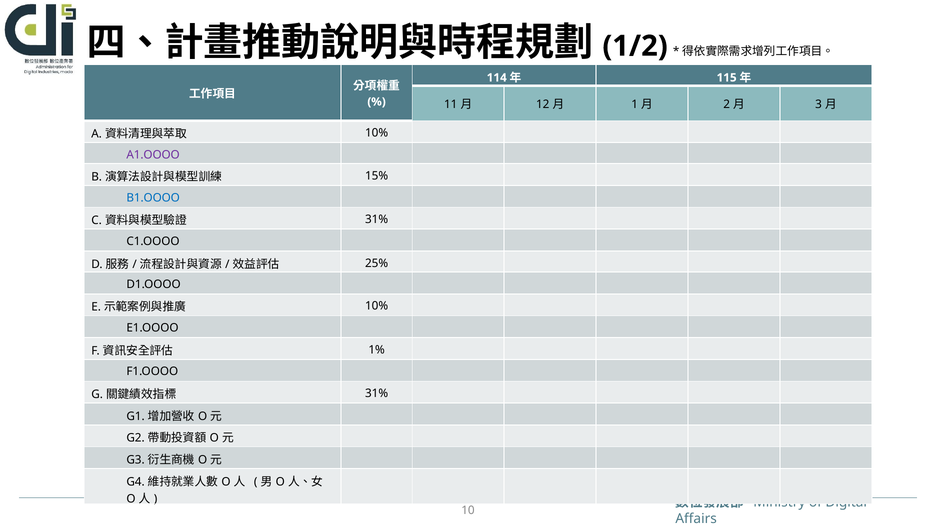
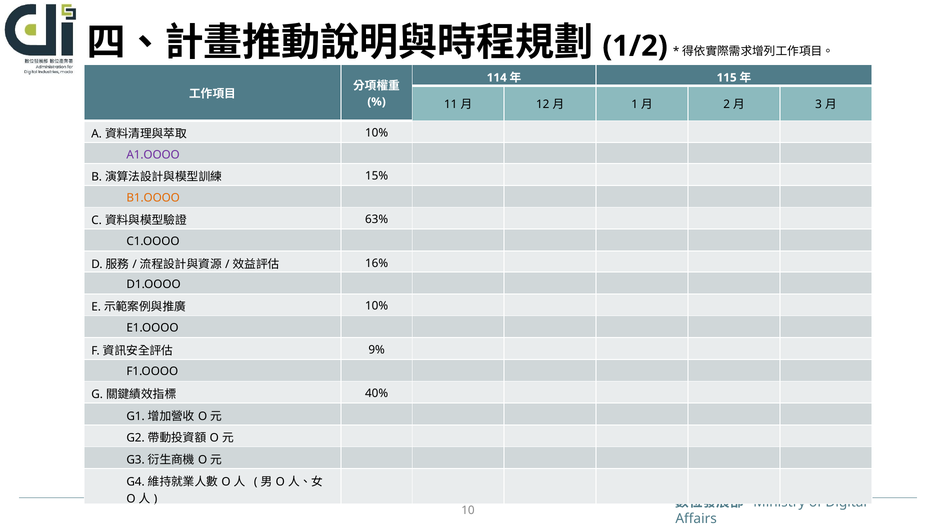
B1.OOOO colour: blue -> orange (153, 197)
31%: 31% -> 63% (377, 219)
25%: 25% -> 16% (377, 263)
1%: 1% -> 9% (377, 349)
31%: 31% -> 40% (377, 393)
